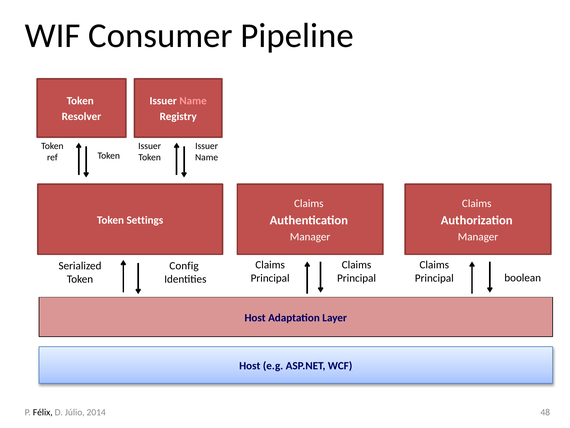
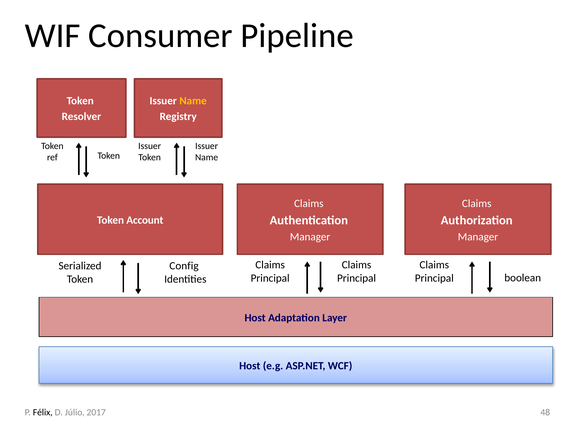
Name colour: pink -> yellow (193, 101)
Settings: Settings -> Account (145, 220)
2014: 2014 -> 2017 (96, 412)
